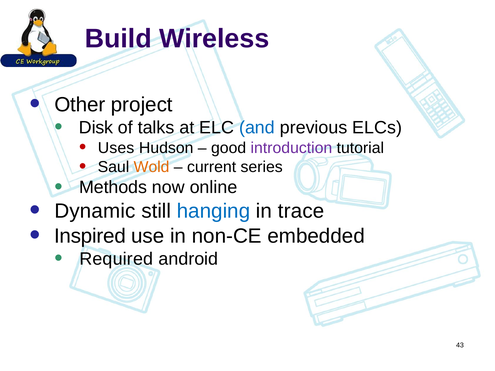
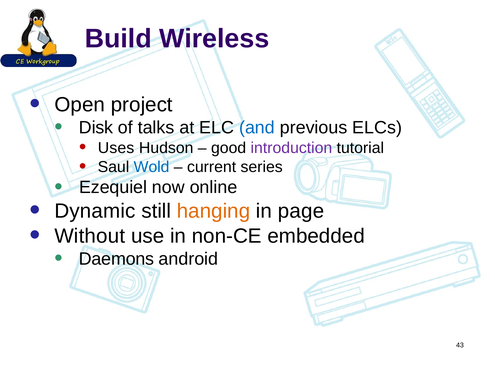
Other: Other -> Open (80, 105)
Wold colour: orange -> blue (152, 167)
Methods: Methods -> Ezequiel (113, 188)
hanging colour: blue -> orange (214, 211)
trace: trace -> page (301, 211)
Inspired: Inspired -> Without (90, 236)
Required: Required -> Daemons (116, 259)
